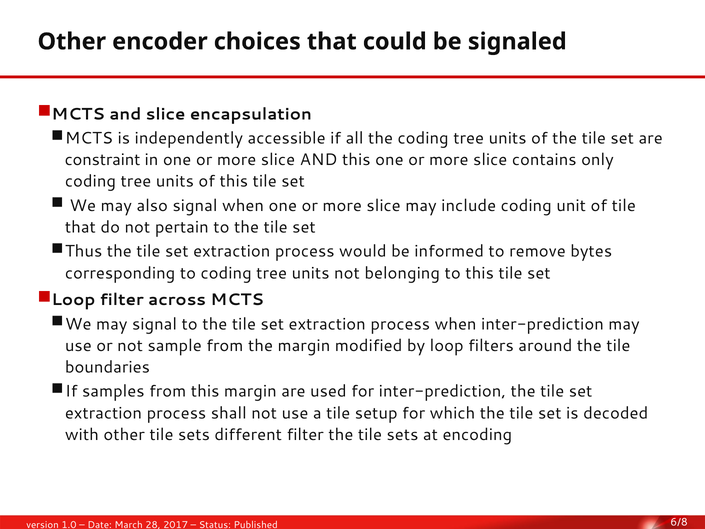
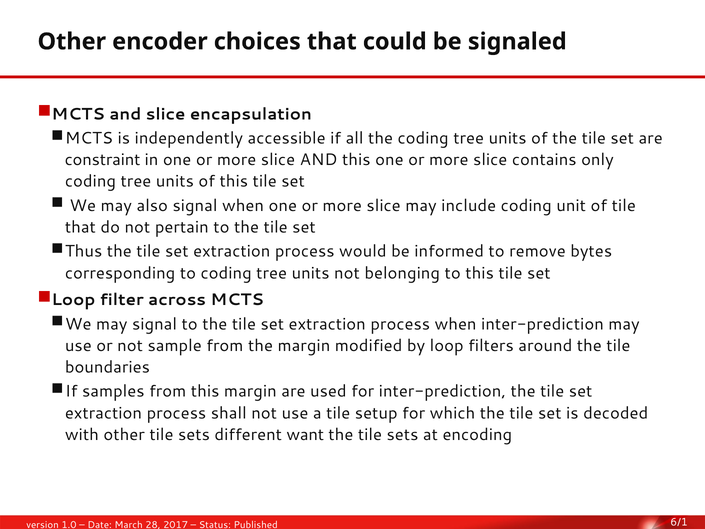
different filter: filter -> want (305, 434)
6/8: 6/8 -> 6/1 (679, 522)
